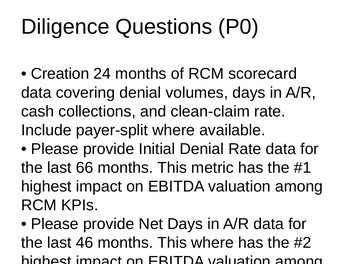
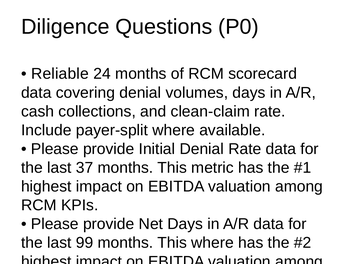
Creation: Creation -> Reliable (60, 74)
66: 66 -> 37 (85, 168)
46: 46 -> 99 (85, 243)
